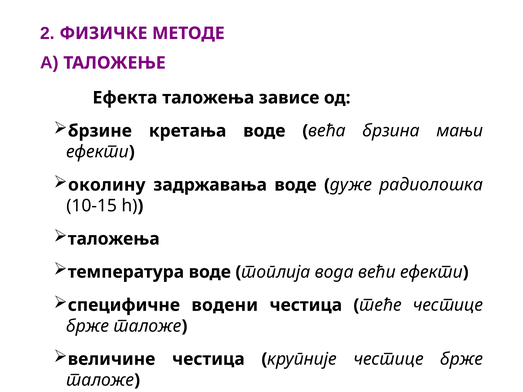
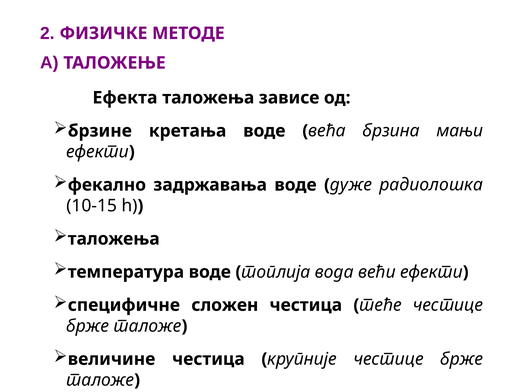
околину: околину -> фекално (107, 185)
водени: водени -> сложен (225, 305)
